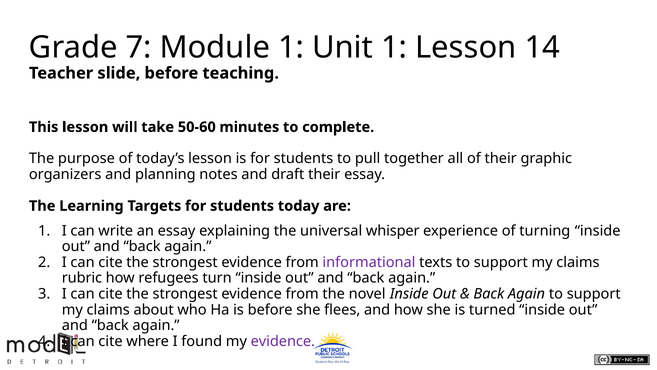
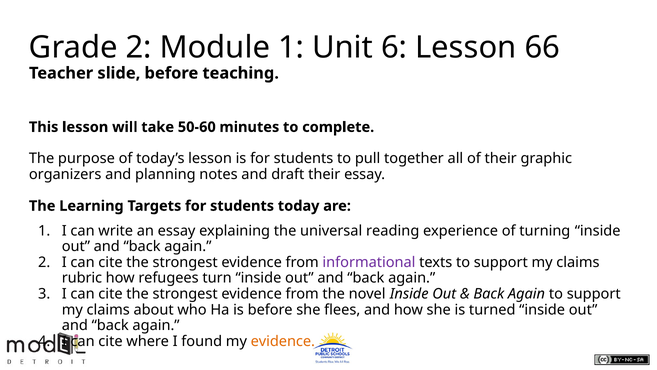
Grade 7: 7 -> 2 (139, 47)
Unit 1: 1 -> 6 (394, 47)
14: 14 -> 66 (542, 47)
whisper: whisper -> reading (393, 231)
evidence colour: purple -> orange (283, 341)
